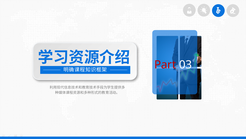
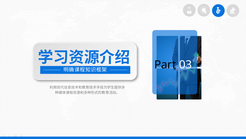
Part colour: red -> black (165, 65)
